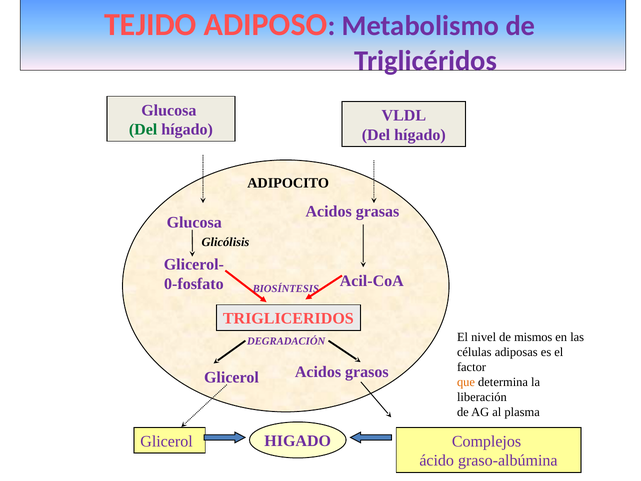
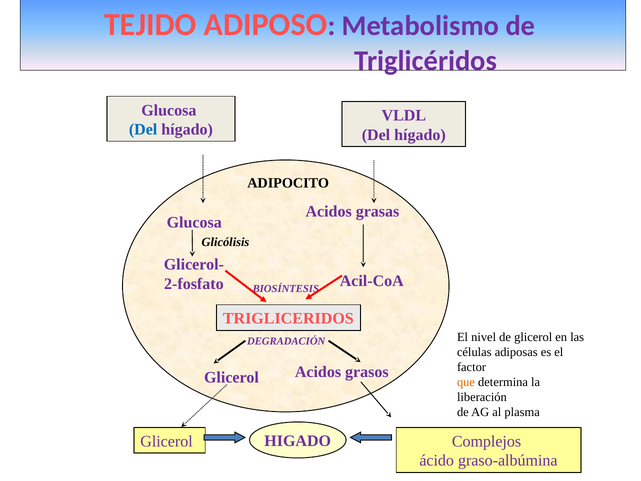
Del colour: green -> blue (143, 129)
0-fosfato: 0-fosfato -> 2-fosfato (194, 284)
de mismos: mismos -> glicerol (533, 337)
